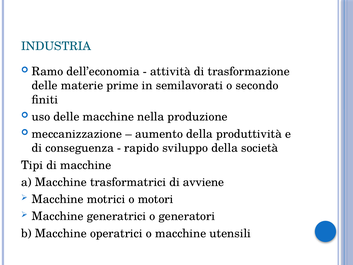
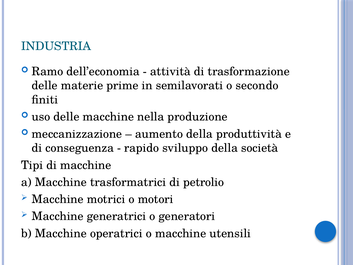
avviene: avviene -> petrolio (204, 182)
